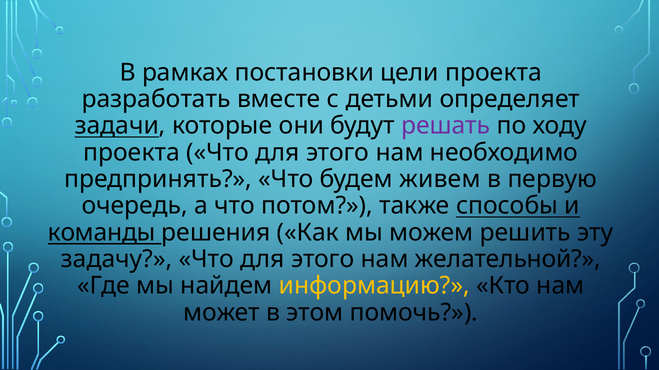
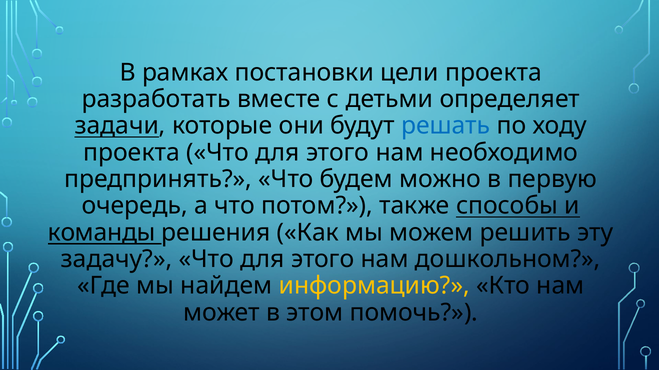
решать colour: purple -> blue (446, 126)
живем: живем -> можно (440, 179)
желательной: желательной -> дошкольном (508, 260)
